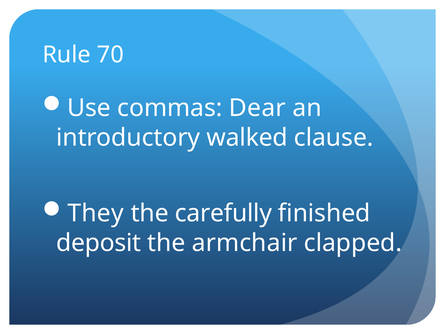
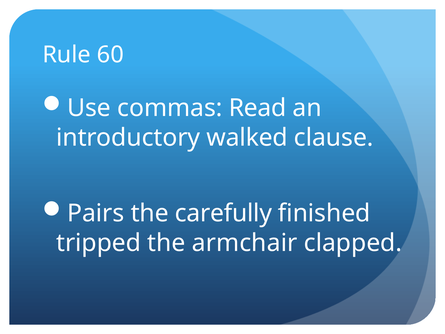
70: 70 -> 60 (110, 55)
Dear: Dear -> Read (258, 108)
They: They -> Pairs (96, 213)
deposit: deposit -> tripped (99, 243)
